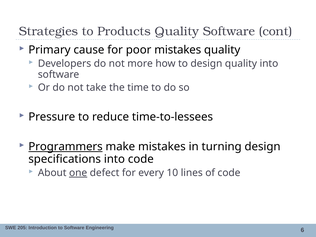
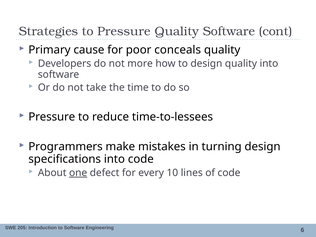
to Products: Products -> Pressure (124, 31)
poor mistakes: mistakes -> conceals (178, 50)
Programmers underline: present -> none (65, 147)
